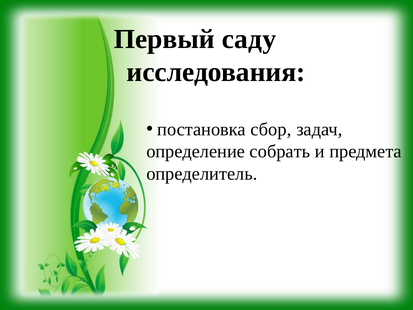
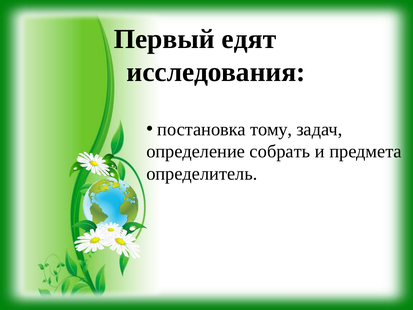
саду: саду -> едят (249, 39)
сбор: сбор -> тому (271, 129)
